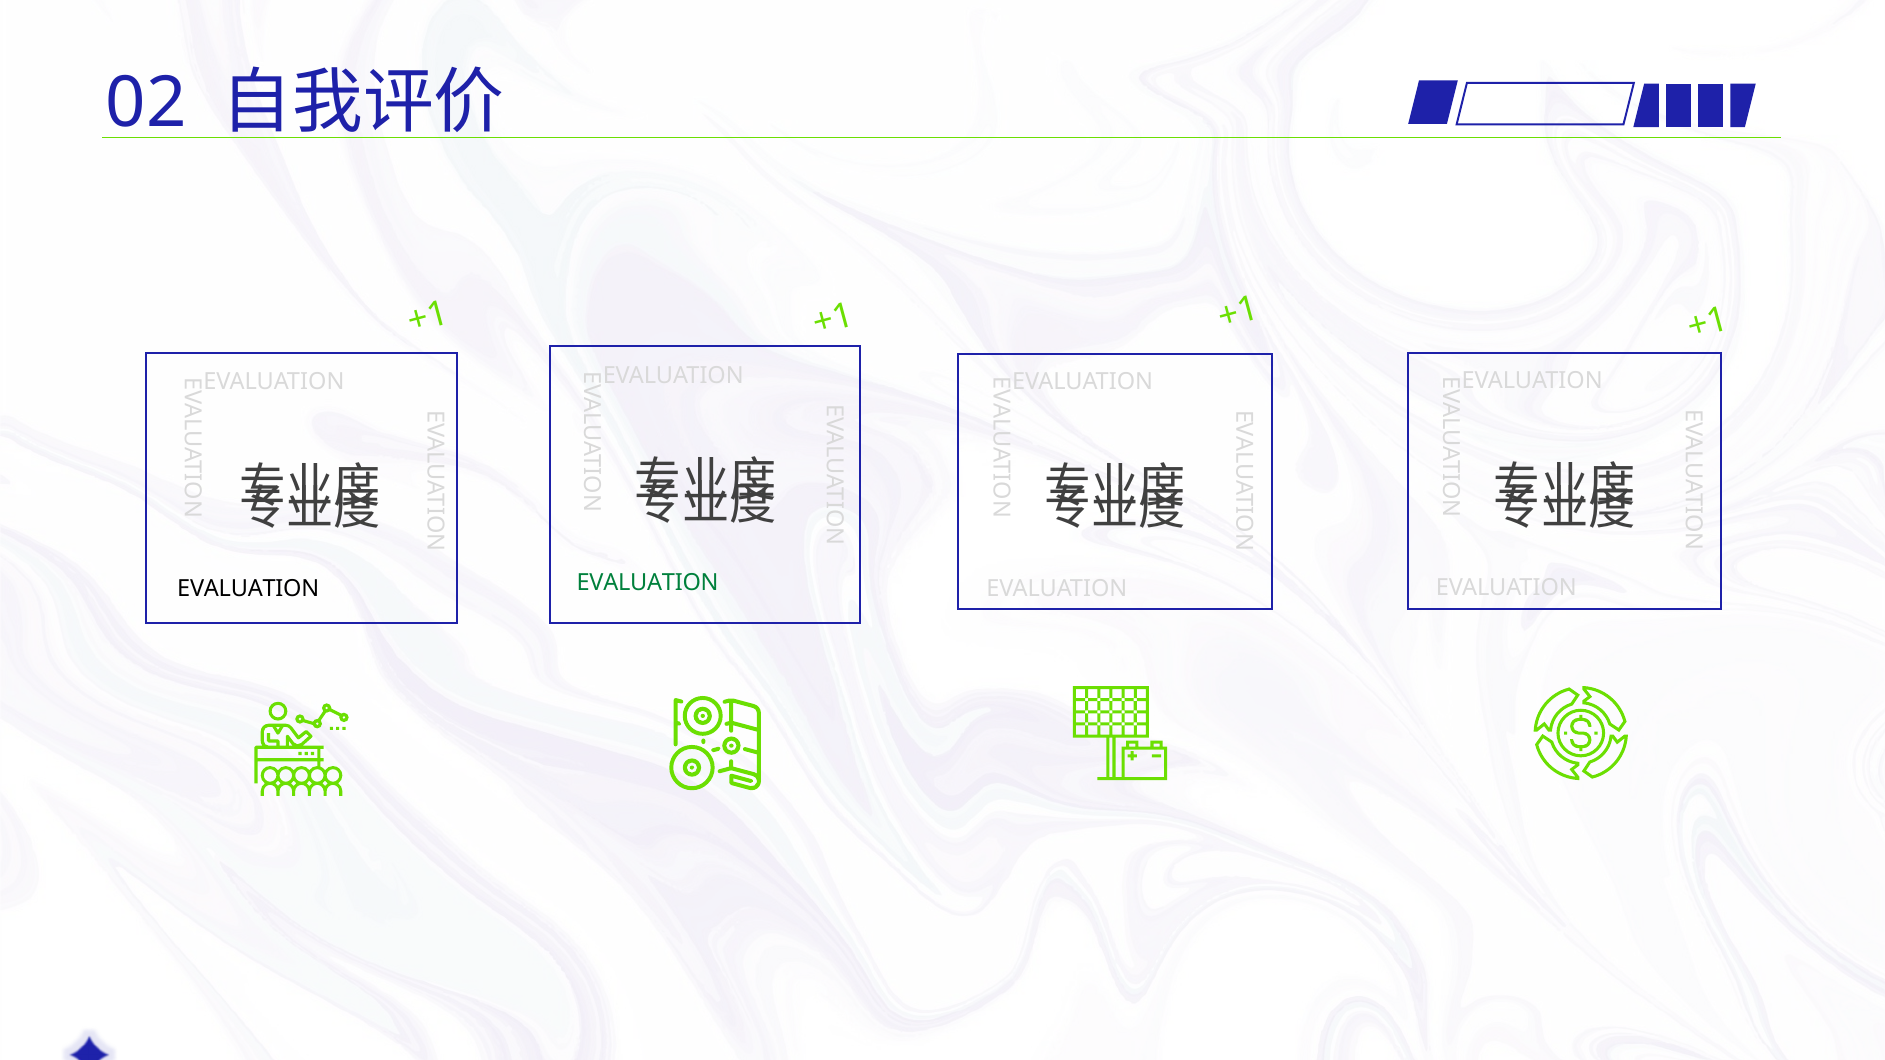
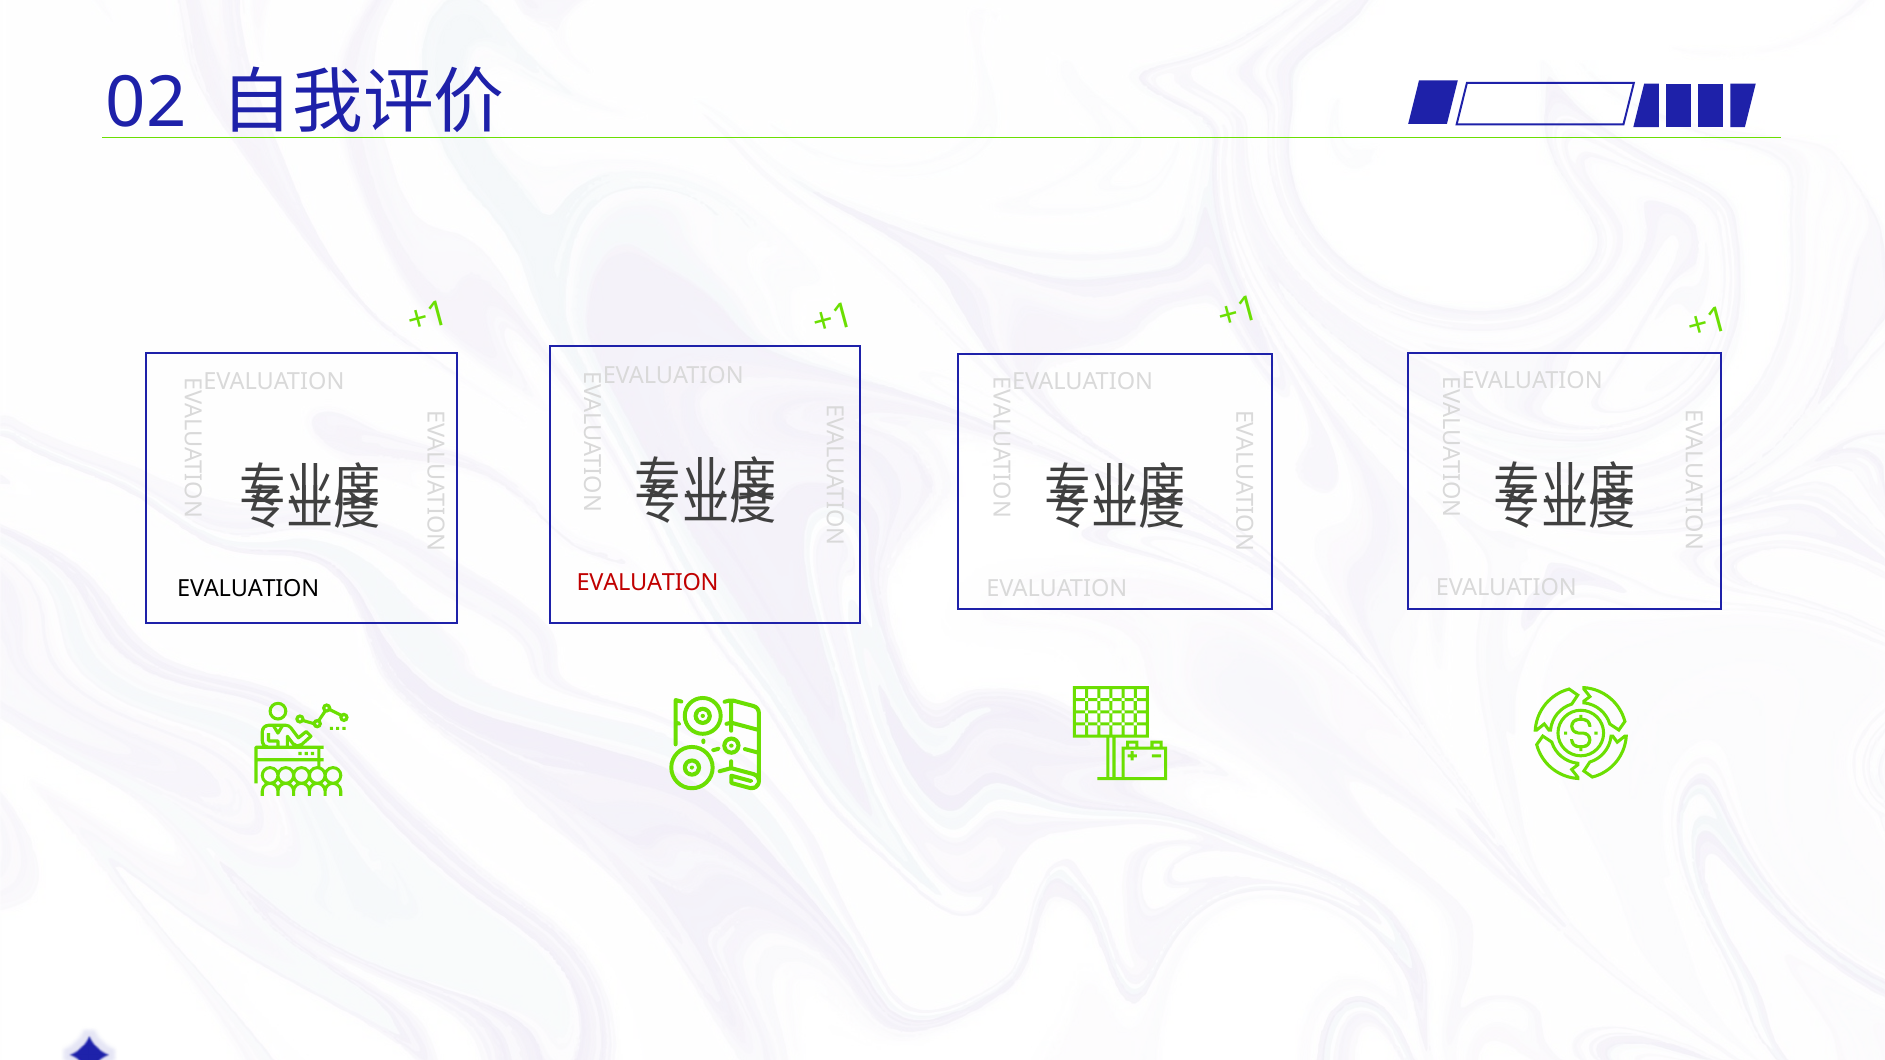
EVALUATION colour: green -> red (648, 583)
